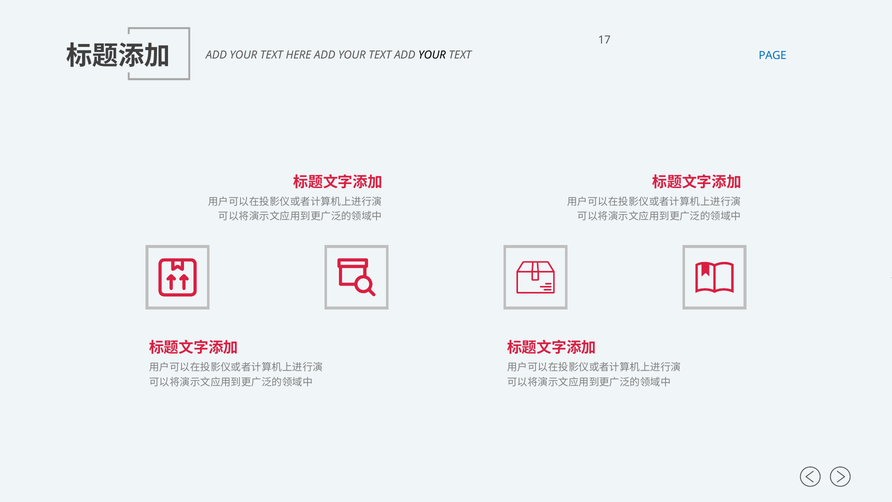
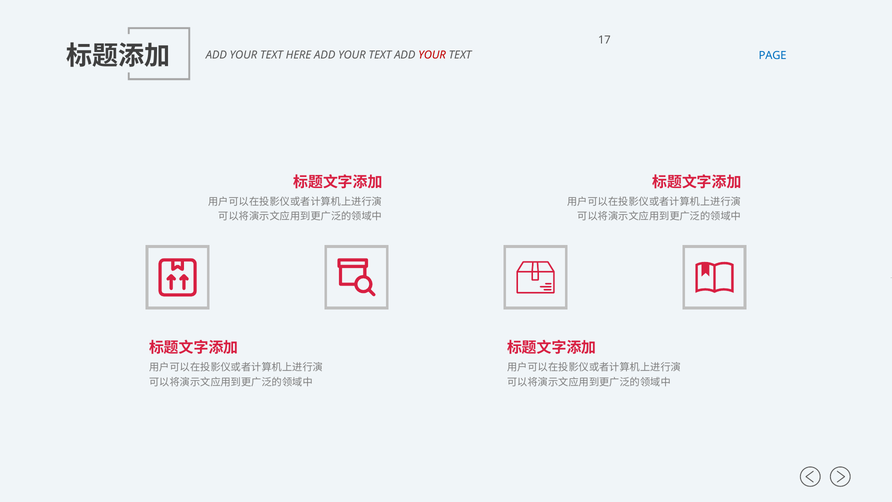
YOUR colour: black -> red (432, 55)
